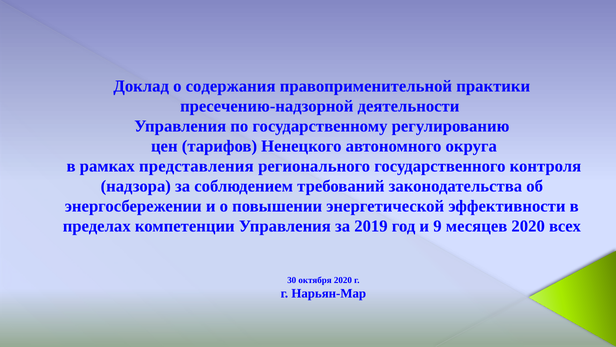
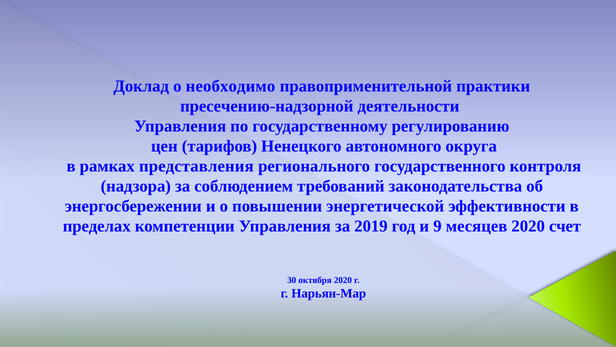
содержания: содержания -> необходимо (231, 86)
всех: всех -> счет (565, 226)
